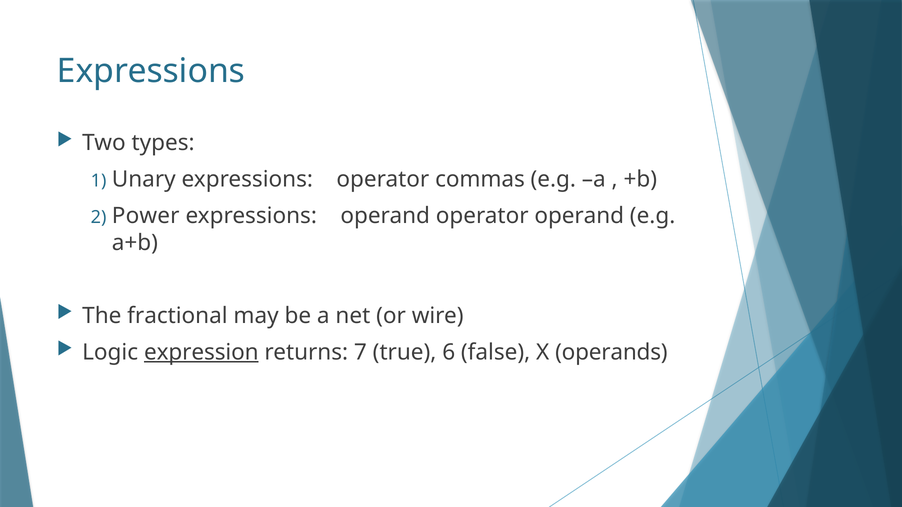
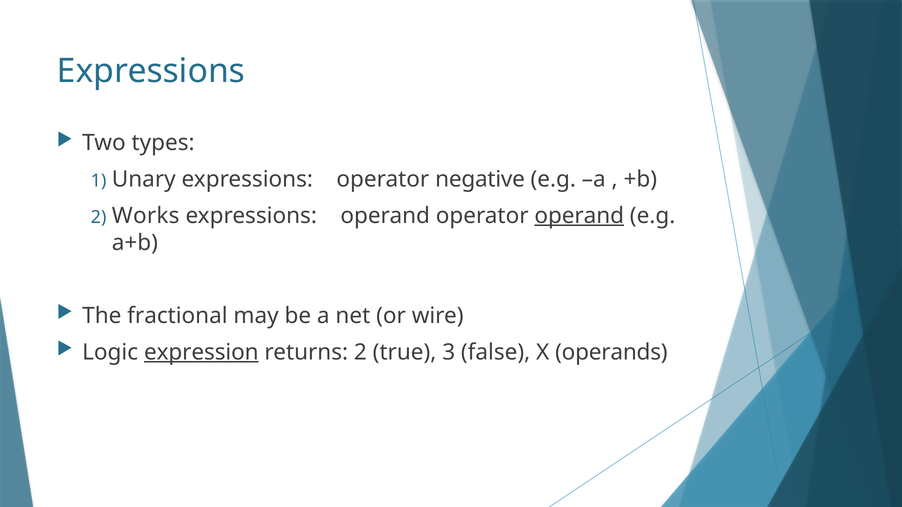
commas: commas -> negative (480, 179)
Power: Power -> Works (146, 216)
operand underline: none -> present (579, 216)
returns 7: 7 -> 2 (360, 352)
6: 6 -> 3 (449, 352)
